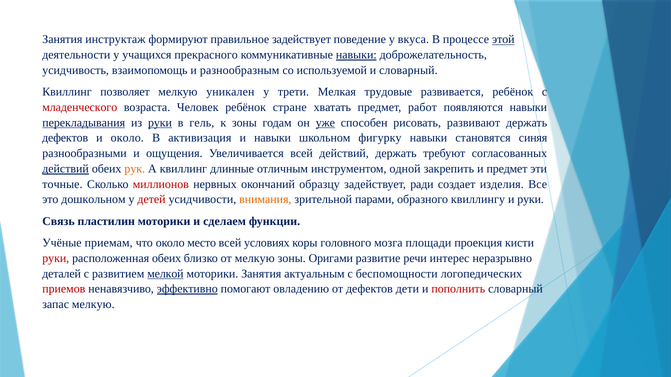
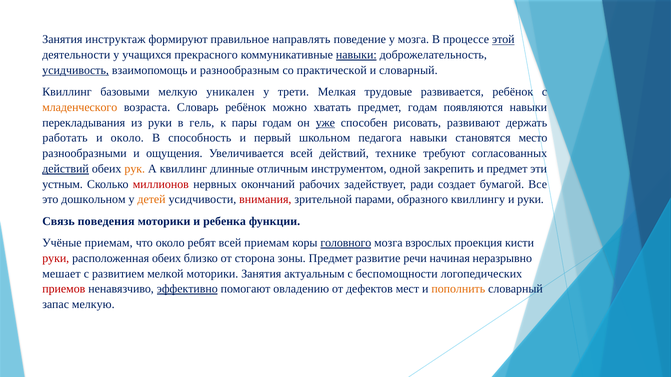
правильное задействует: задействует -> направлять (301, 40)
у вкуса: вкуса -> мозга (413, 40)
усидчивость underline: none -> present (76, 70)
используемой: используемой -> практической (332, 70)
позволяет: позволяет -> базовыми (125, 92)
младенческого colour: red -> orange (80, 107)
Человек: Человек -> Словарь (198, 107)
стране: стране -> можно (290, 107)
предмет работ: работ -> годам (423, 107)
перекладывания underline: present -> none (84, 123)
руки underline: present -> none (160, 123)
к зоны: зоны -> пары (244, 123)
дефектов: дефектов -> работать (65, 138)
активизация: активизация -> способность (200, 138)
и навыки: навыки -> первый (273, 138)
фигурку: фигурку -> педагога (380, 138)
синяя: синяя -> место (533, 138)
действий держать: держать -> технике (396, 154)
точные: точные -> устным (63, 184)
образцу: образцу -> рабочих (320, 184)
изделия: изделия -> бумагой (502, 184)
детей colour: red -> orange (152, 200)
внимания colour: orange -> red (265, 200)
пластилин: пластилин -> поведения (106, 221)
сделаем: сделаем -> ребенка (225, 221)
место: место -> ребят (202, 243)
всей условиях: условиях -> приемам (267, 243)
головного underline: none -> present (346, 243)
площади: площади -> взрослых (429, 243)
от мелкую: мелкую -> сторона (255, 259)
зоны Оригами: Оригами -> Предмет (331, 259)
интерес: интерес -> начиная (450, 259)
деталей: деталей -> мешает (61, 274)
мелкой underline: present -> none (165, 274)
дети: дети -> мест (407, 289)
пополнить colour: red -> orange (458, 289)
